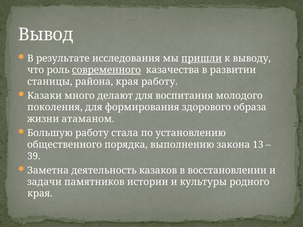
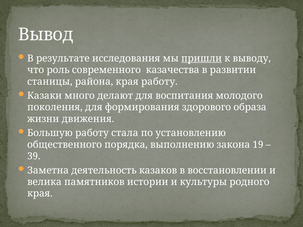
современного underline: present -> none (106, 70)
атаманом: атаманом -> движения (88, 119)
13: 13 -> 19 (258, 145)
задачи: задачи -> велика (44, 182)
